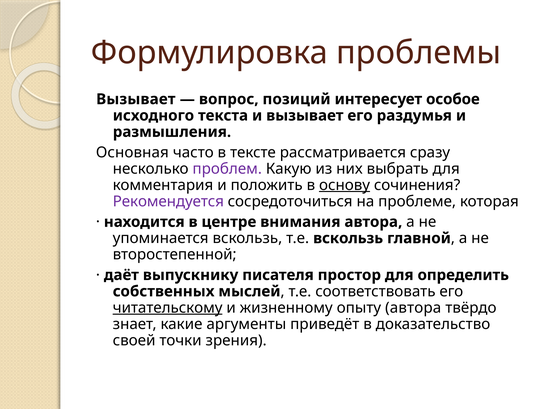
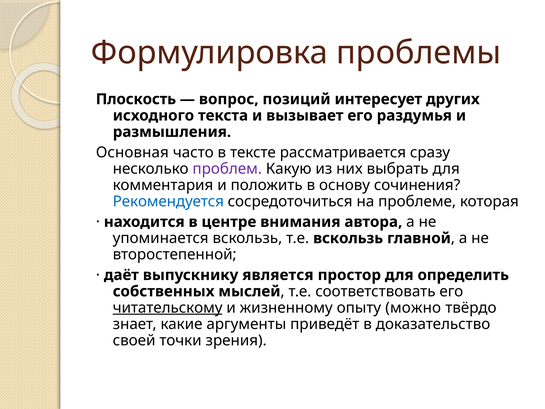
Вызывает: Вызывает -> Плоскость (136, 99)
особое: особое -> других (453, 99)
основу underline: present -> none (345, 185)
Рекомендуется colour: purple -> blue (168, 201)
писателя: писателя -> является (278, 275)
опыту автора: автора -> можно (413, 308)
